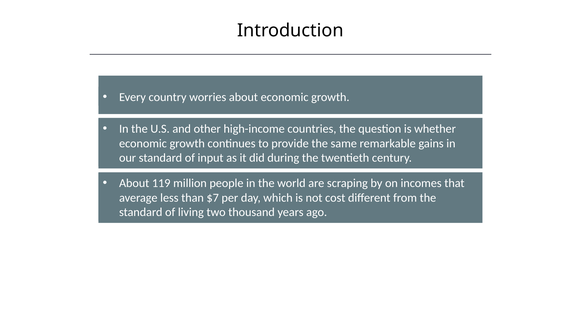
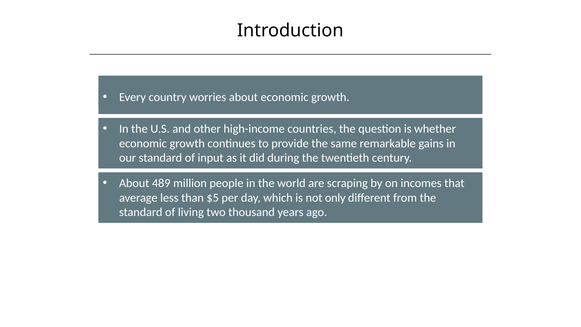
119: 119 -> 489 (161, 183)
$7: $7 -> $5 (213, 198)
cost: cost -> only (335, 198)
